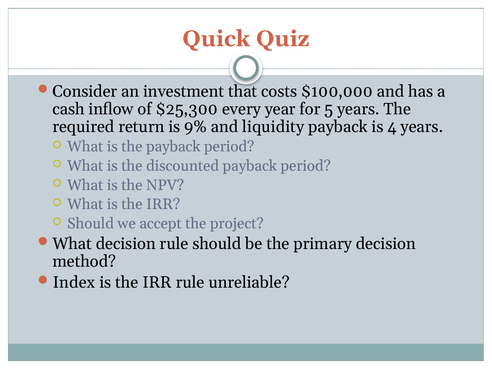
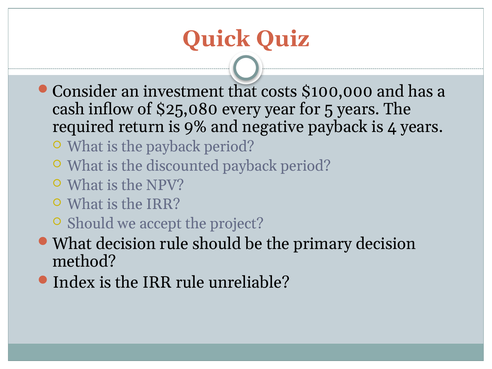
$25,300: $25,300 -> $25,080 (187, 109)
liquidity: liquidity -> negative (273, 127)
